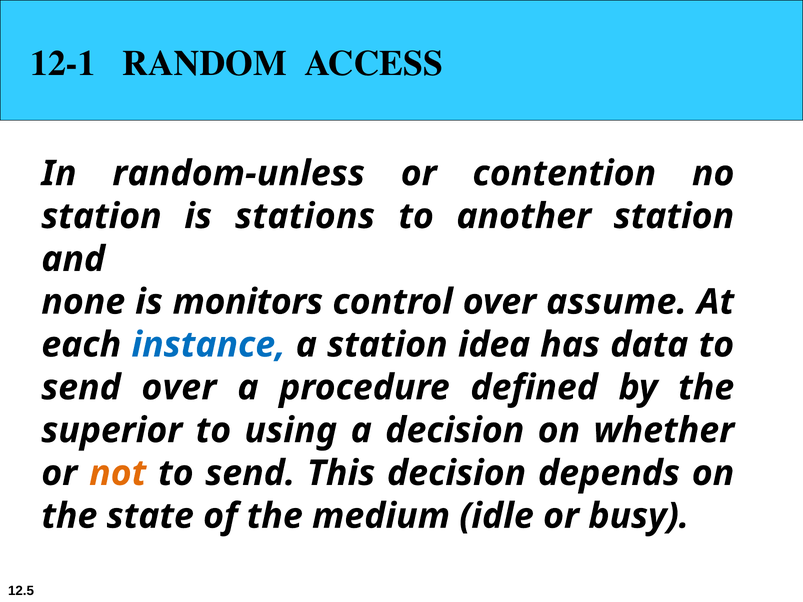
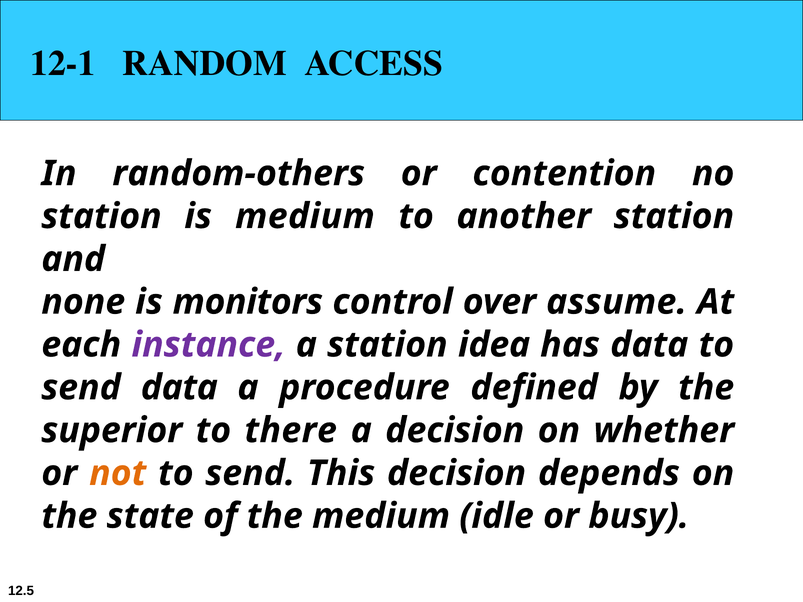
random-unless: random-unless -> random-others (239, 174)
is stations: stations -> medium (305, 216)
instance colour: blue -> purple (208, 345)
send over: over -> data (179, 388)
using: using -> there (291, 431)
